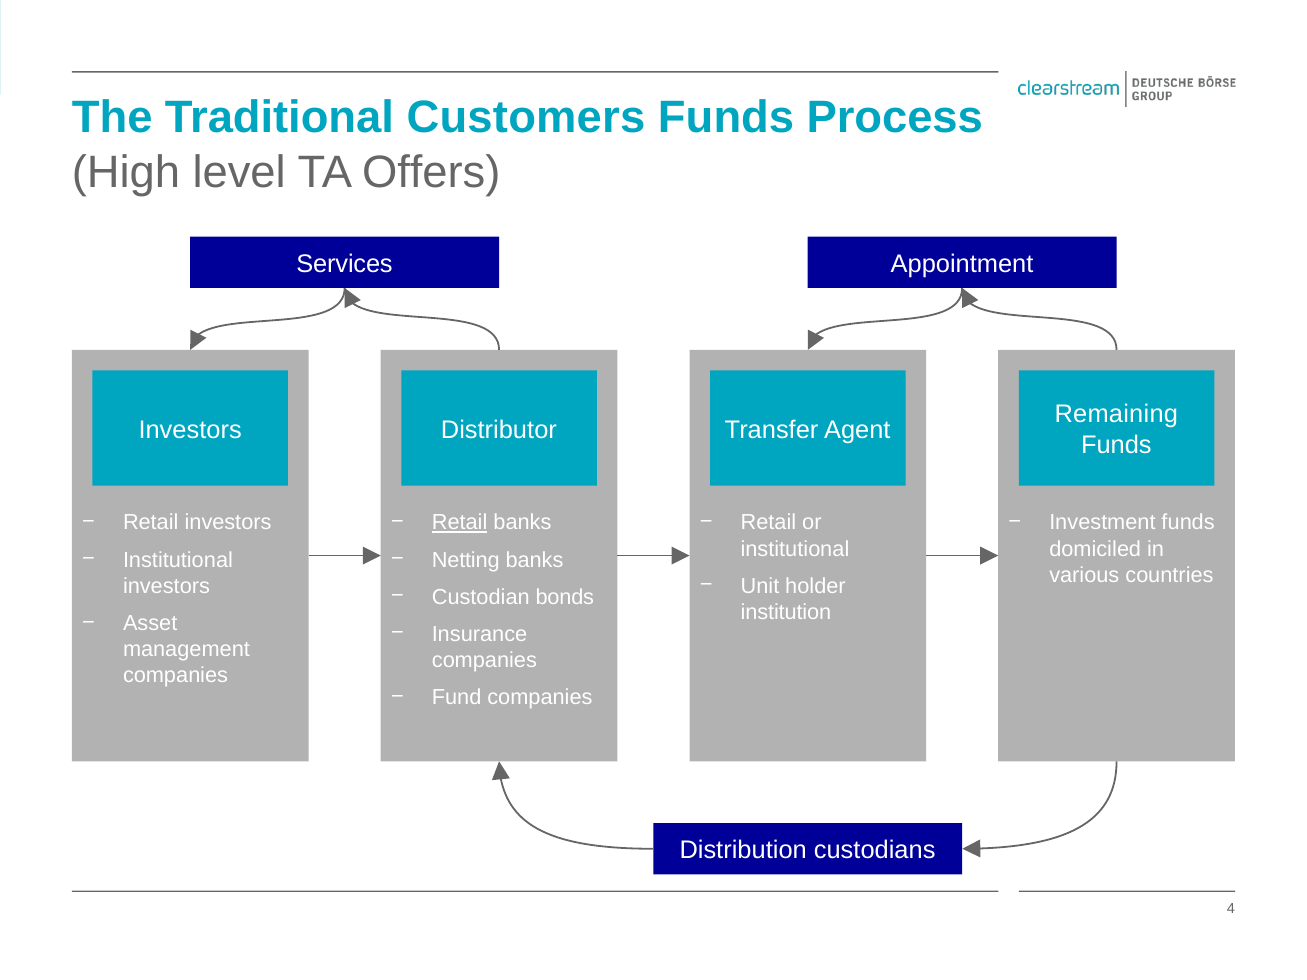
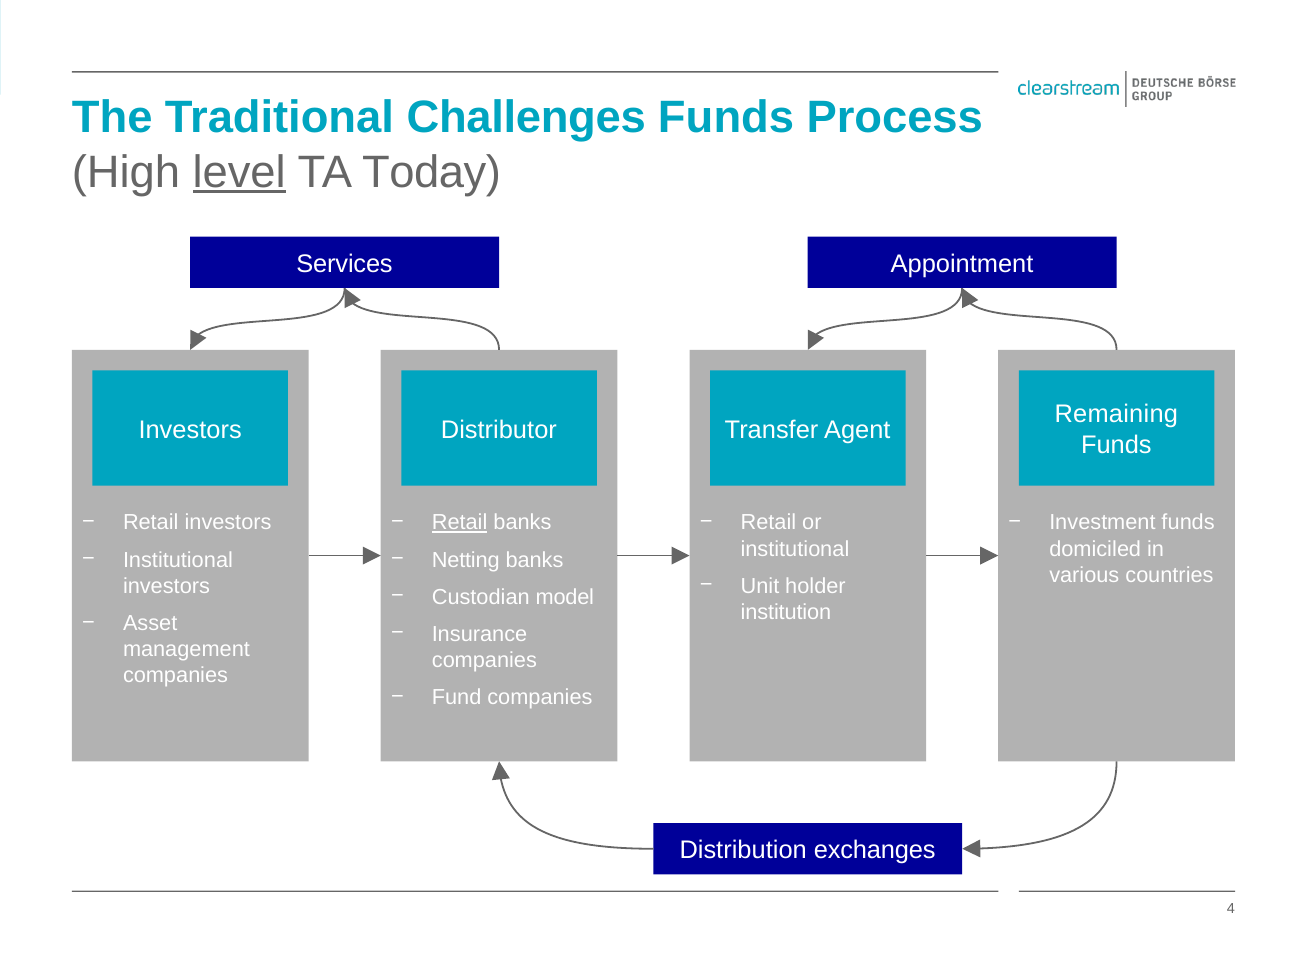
Customers: Customers -> Challenges (526, 118)
level underline: none -> present (239, 172)
Offers: Offers -> Today (432, 172)
bonds: bonds -> model (565, 597)
custodians: custodians -> exchanges (875, 851)
